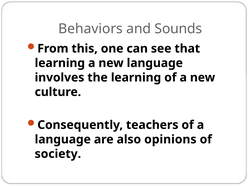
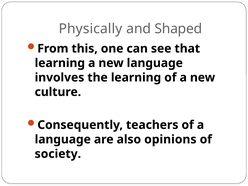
Behaviors: Behaviors -> Physically (90, 29)
Sounds: Sounds -> Shaped (178, 29)
